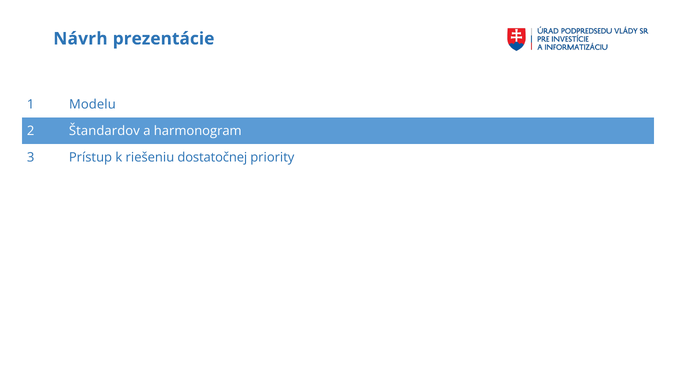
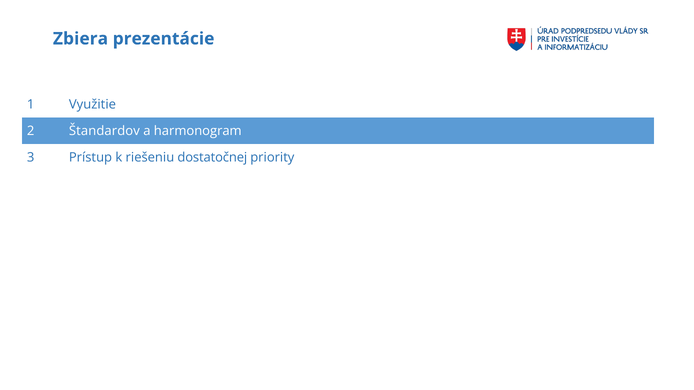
Návrh: Návrh -> Zbiera (81, 39)
Modelu: Modelu -> Využitie (92, 105)
